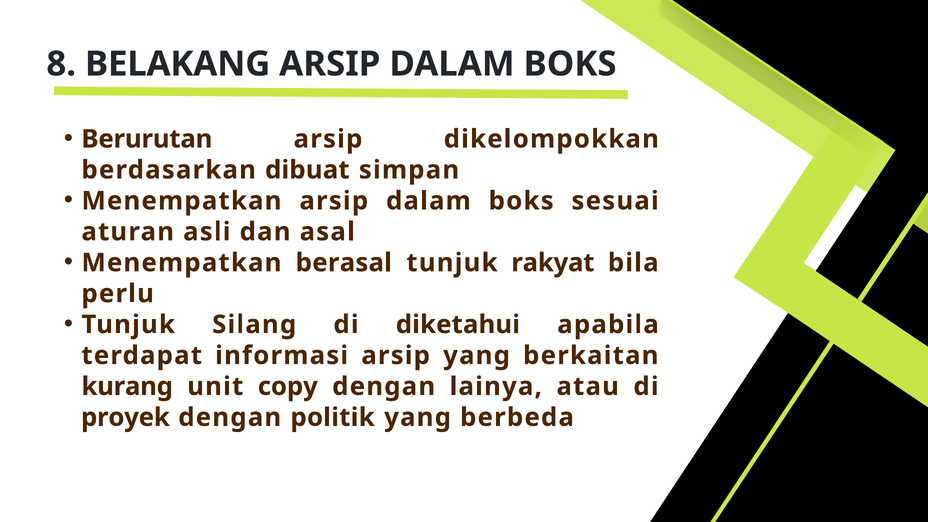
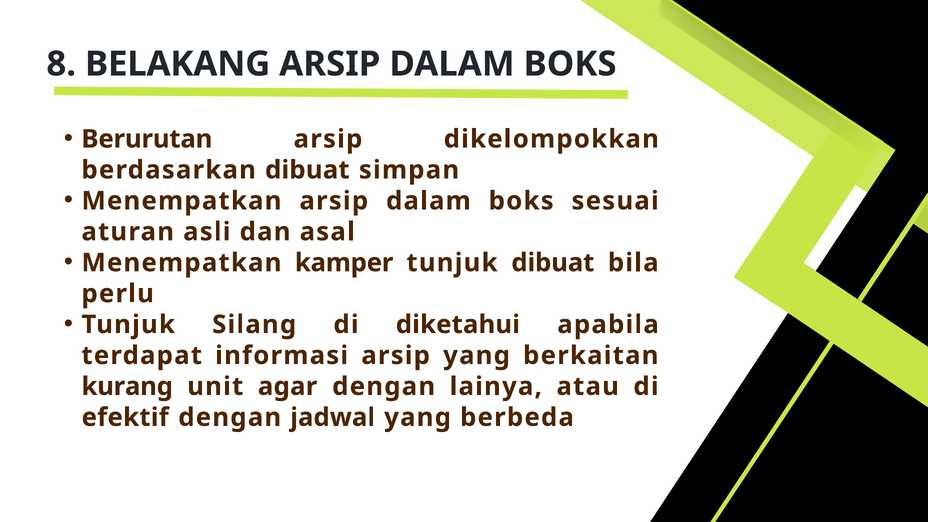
berasal: berasal -> kamper (344, 263)
tunjuk rakyat: rakyat -> dibuat (553, 263)
copy: copy -> agar (288, 386)
proyek: proyek -> efektif (125, 417)
politik: politik -> jadwal (333, 417)
